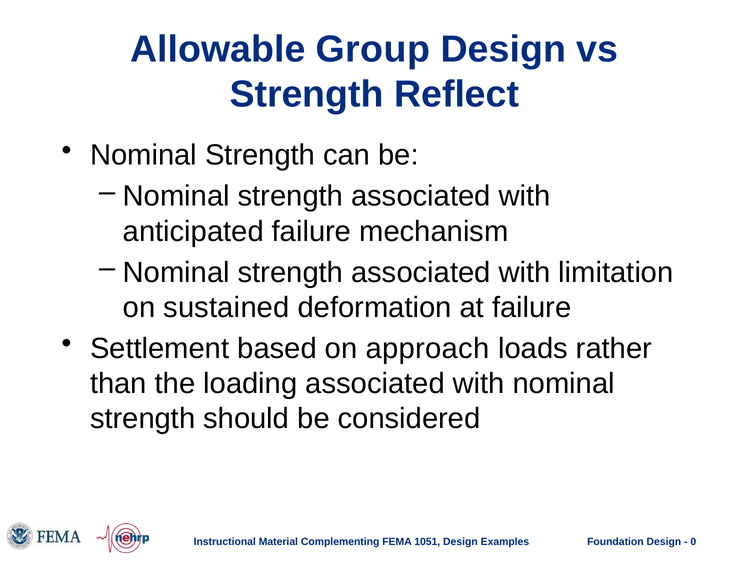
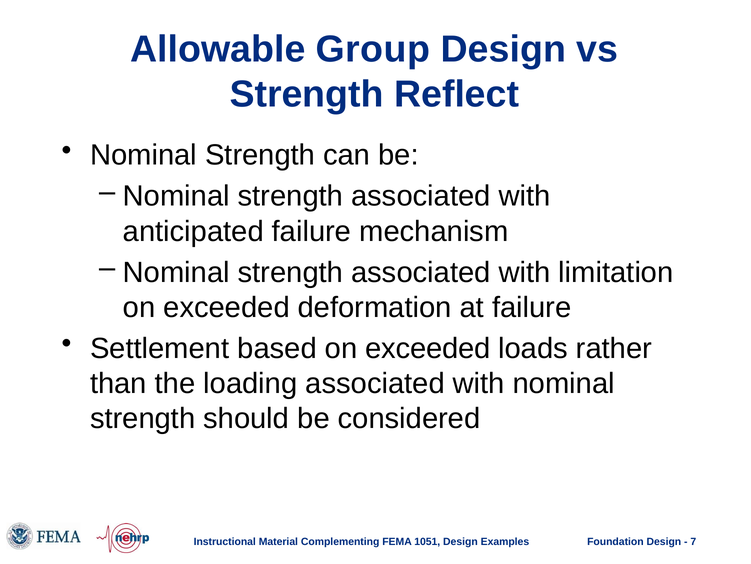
sustained: sustained -> exceeded (227, 307)
based on approach: approach -> exceeded (428, 348)
0: 0 -> 7 (693, 541)
